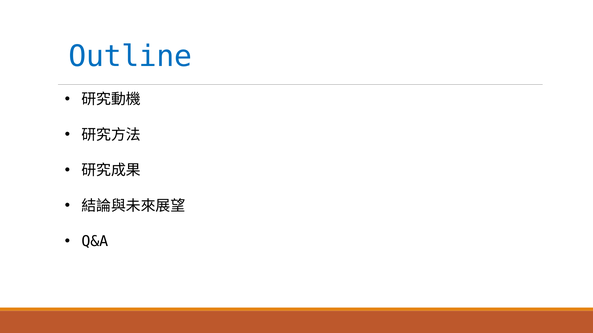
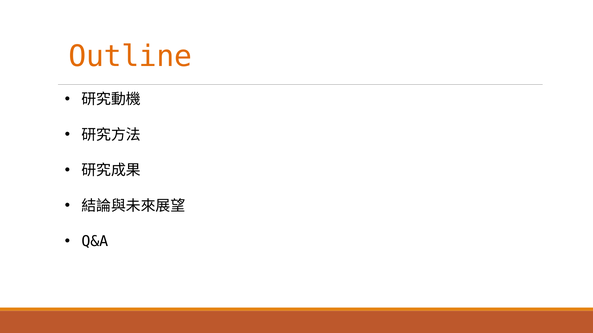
Outline colour: blue -> orange (130, 57)
